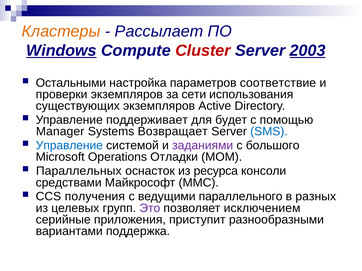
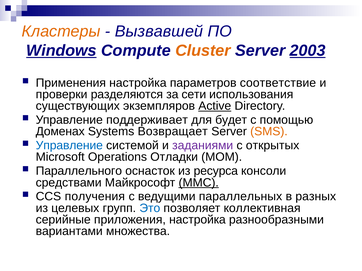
Рассылает: Рассылает -> Вызвавшей (159, 31)
Cluster colour: red -> orange (203, 51)
Остальными: Остальными -> Применения (71, 83)
проверки экземпляров: экземпляров -> разделяются (127, 95)
Active underline: none -> present (215, 106)
Manager: Manager -> Доменах (60, 132)
SMS colour: blue -> orange (269, 132)
большого: большого -> открытых (273, 146)
Параллельных: Параллельных -> Параллельного (79, 171)
MMC underline: none -> present (199, 183)
параллельного: параллельного -> параллельных (241, 197)
Это colour: purple -> blue (150, 208)
исключением: исключением -> коллективная (262, 208)
приложения приступит: приступит -> настройка (197, 220)
поддержка: поддержка -> множества (138, 232)
